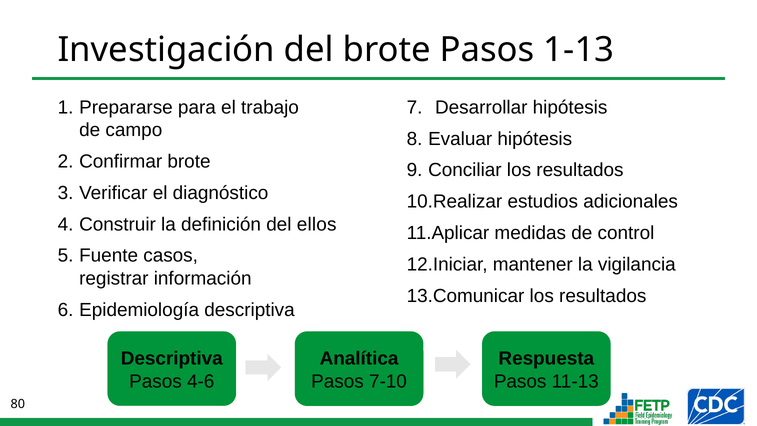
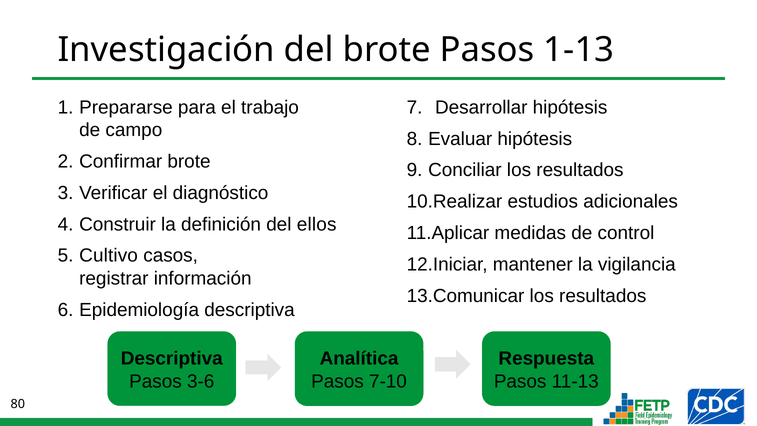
Fuente: Fuente -> Cultivo (109, 256)
4-6: 4-6 -> 3-6 (201, 381)
